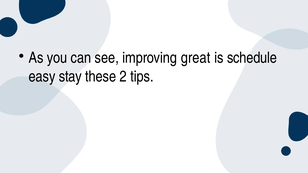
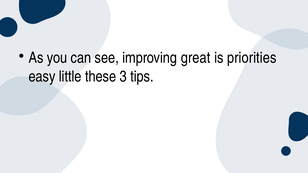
schedule: schedule -> priorities (252, 58)
stay: stay -> little (70, 77)
2: 2 -> 3 (123, 77)
